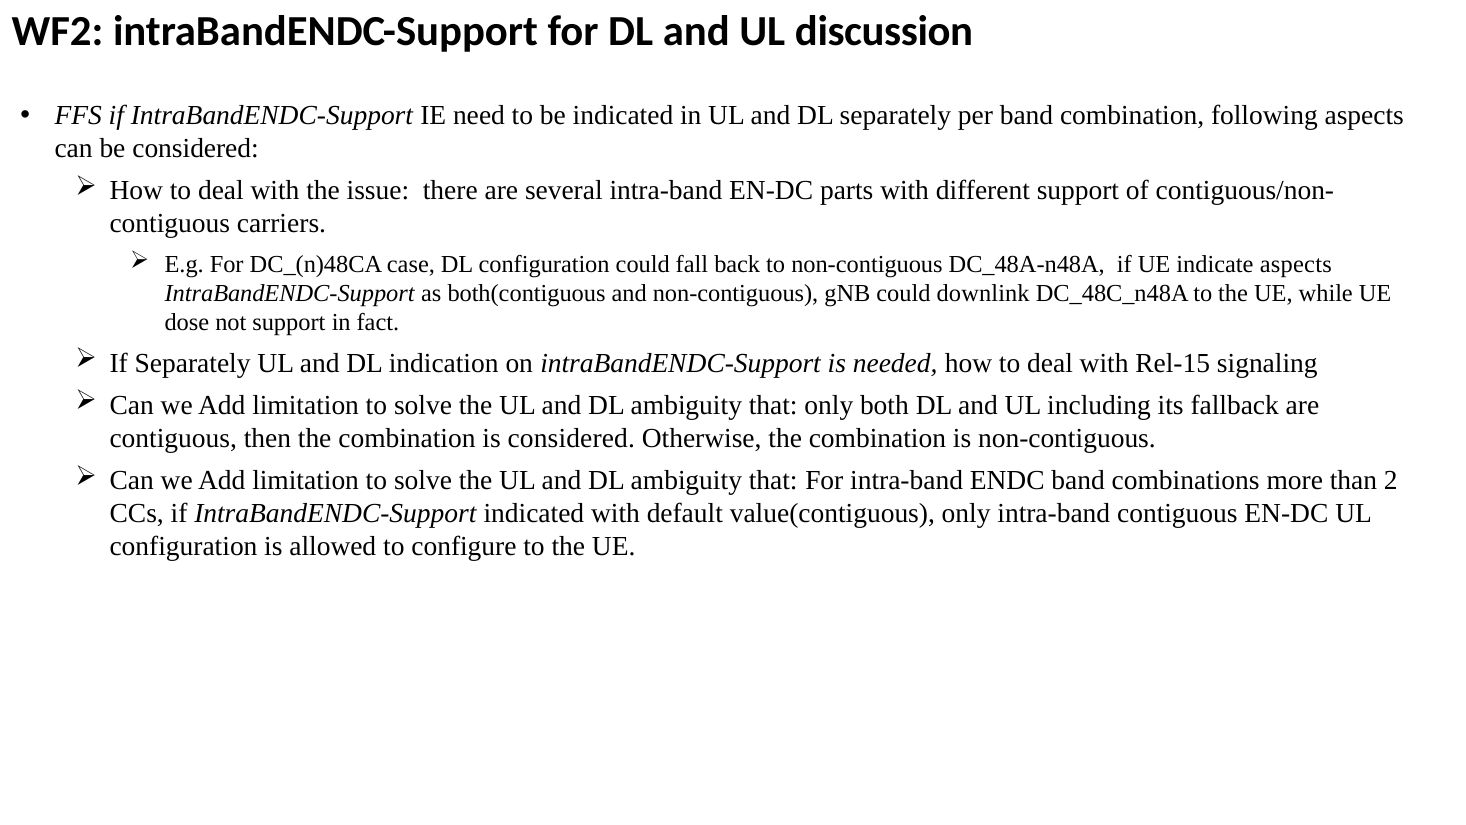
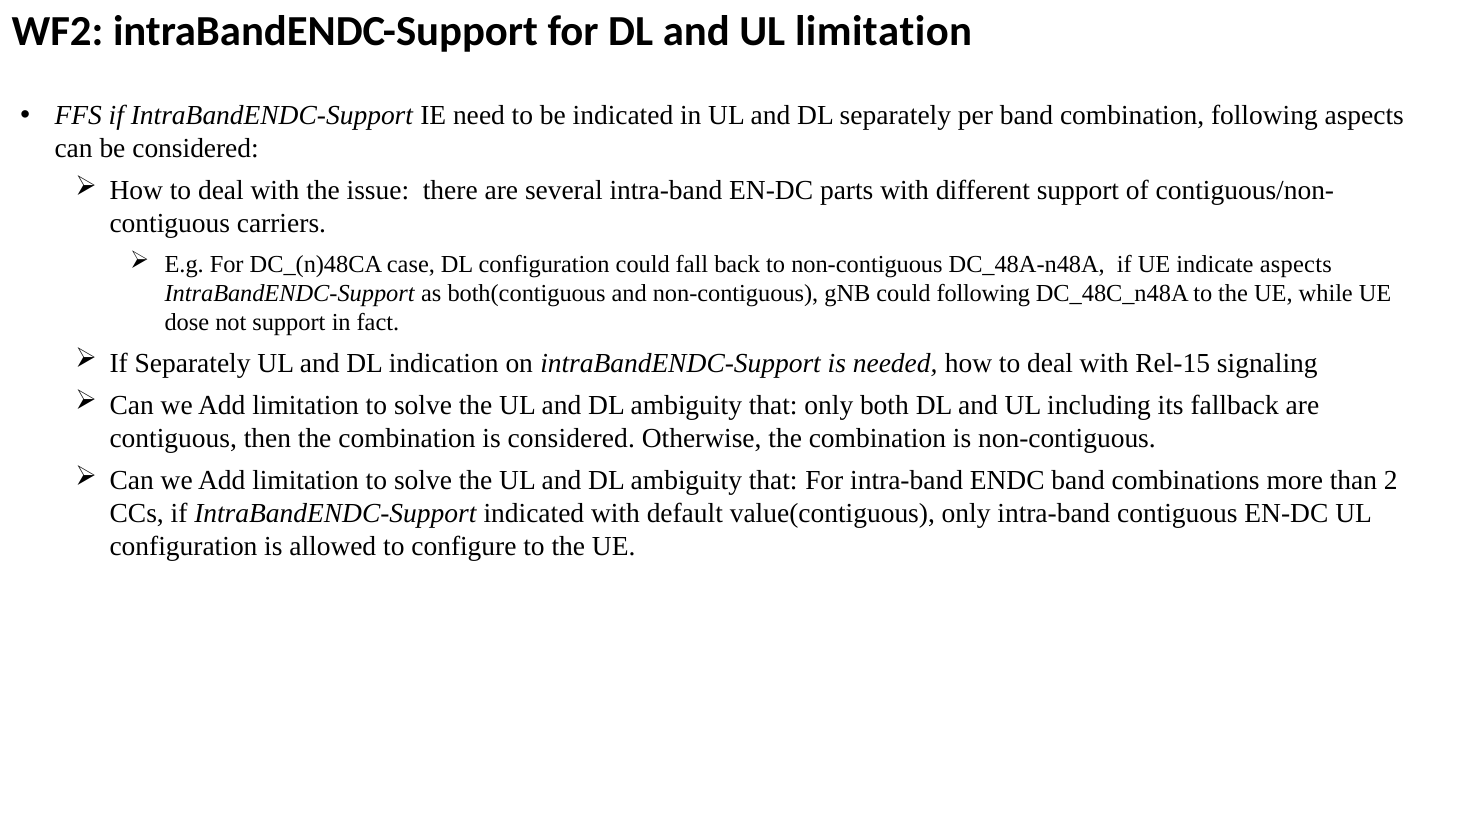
UL discussion: discussion -> limitation (884, 31)
could downlink: downlink -> following (983, 293)
